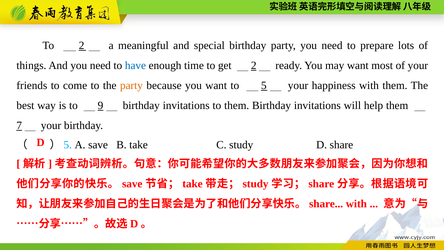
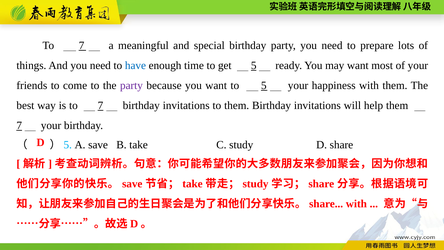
2: 2 -> 7 (82, 46)
get 2: 2 -> 5 (254, 65)
party colour: orange -> purple (131, 85)
is to 9: 9 -> 7 (101, 105)
